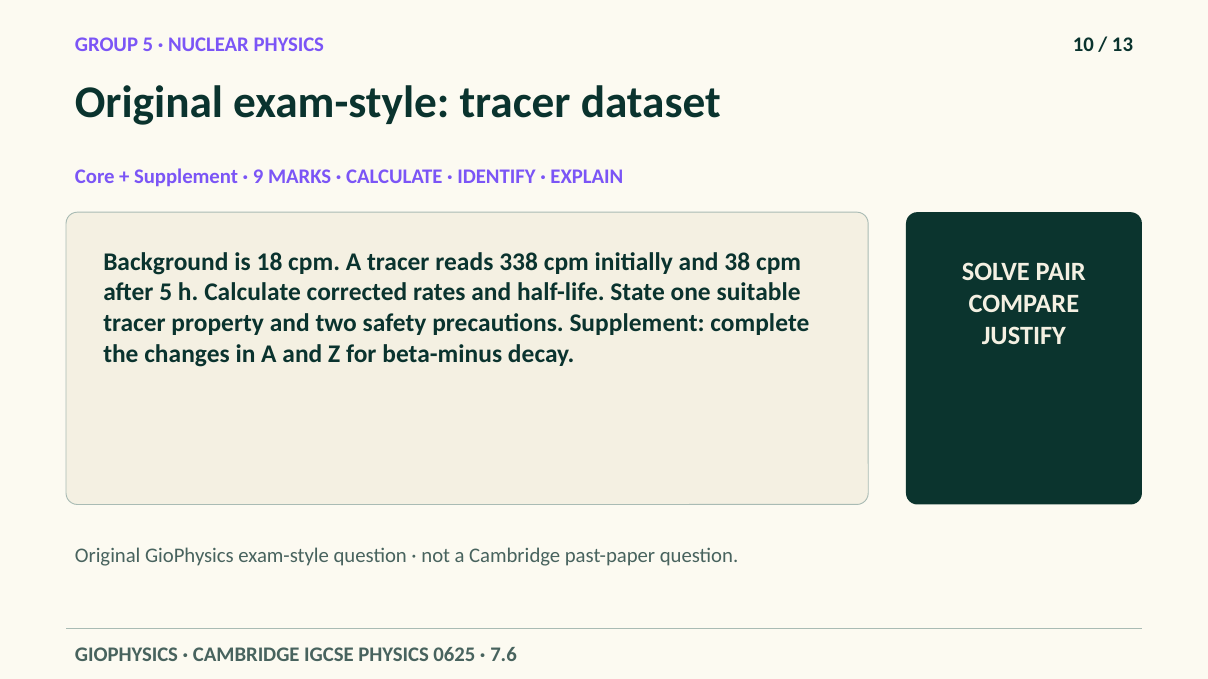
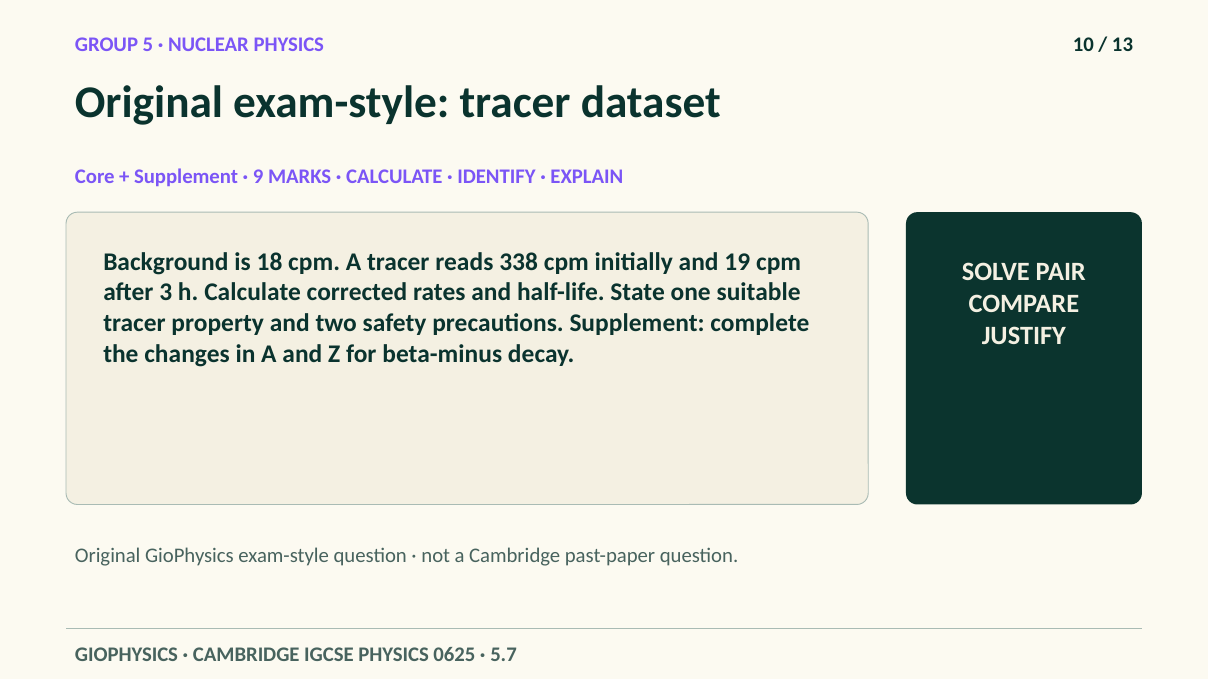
38: 38 -> 19 (737, 262)
after 5: 5 -> 3 (166, 293)
7.6: 7.6 -> 5.7 (504, 655)
